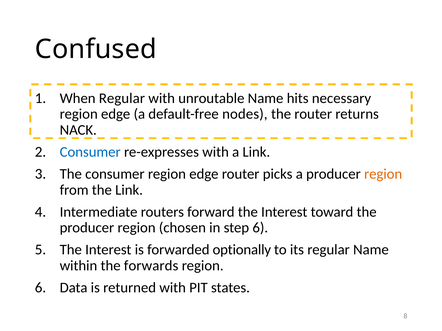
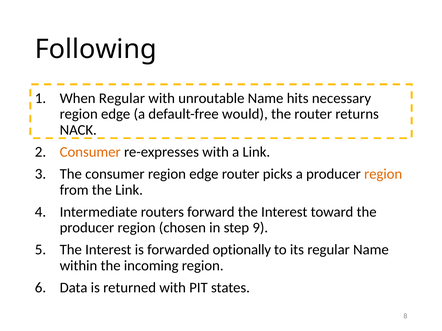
Confused: Confused -> Following (96, 50)
nodes: nodes -> would (245, 114)
Consumer colour: blue -> orange (90, 152)
step 6: 6 -> 9 (260, 228)
forwards: forwards -> incoming (151, 266)
